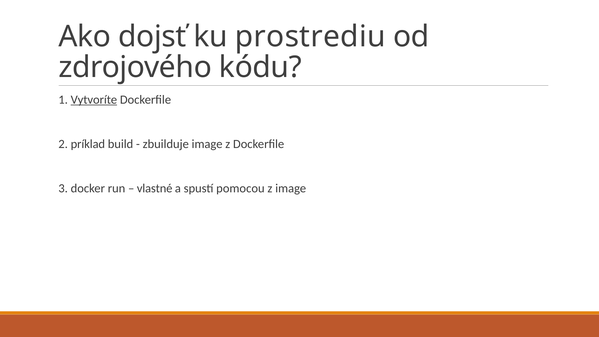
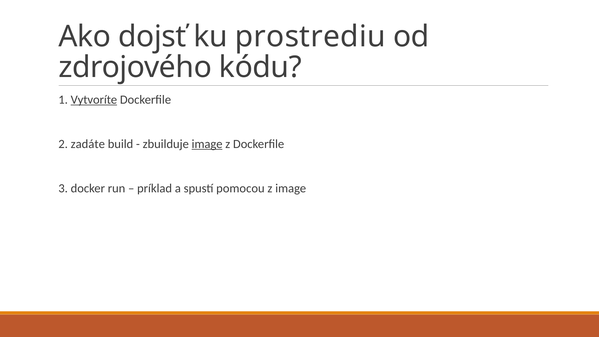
príklad: príklad -> zadáte (88, 144)
image underline: none -> present (207, 144)
vlastné: vlastné -> príklad (155, 188)
